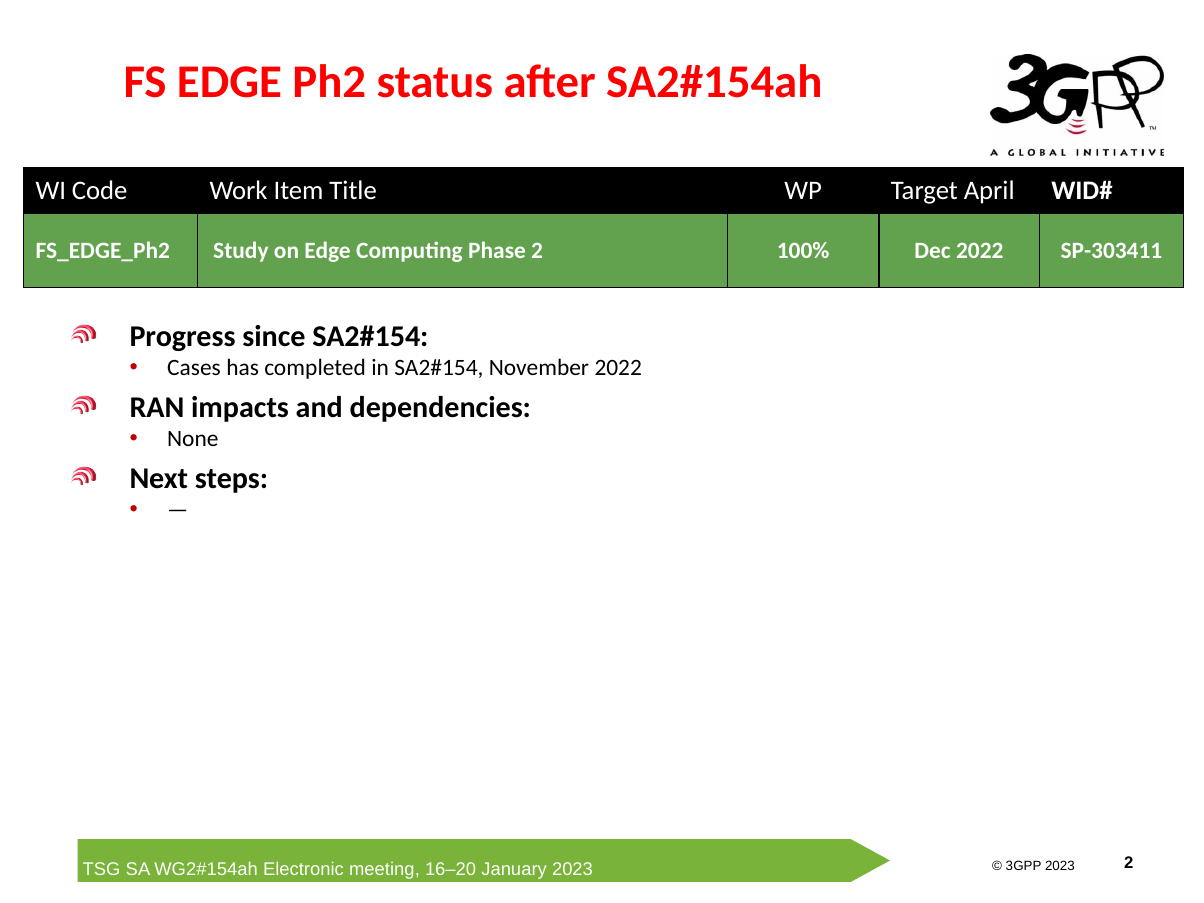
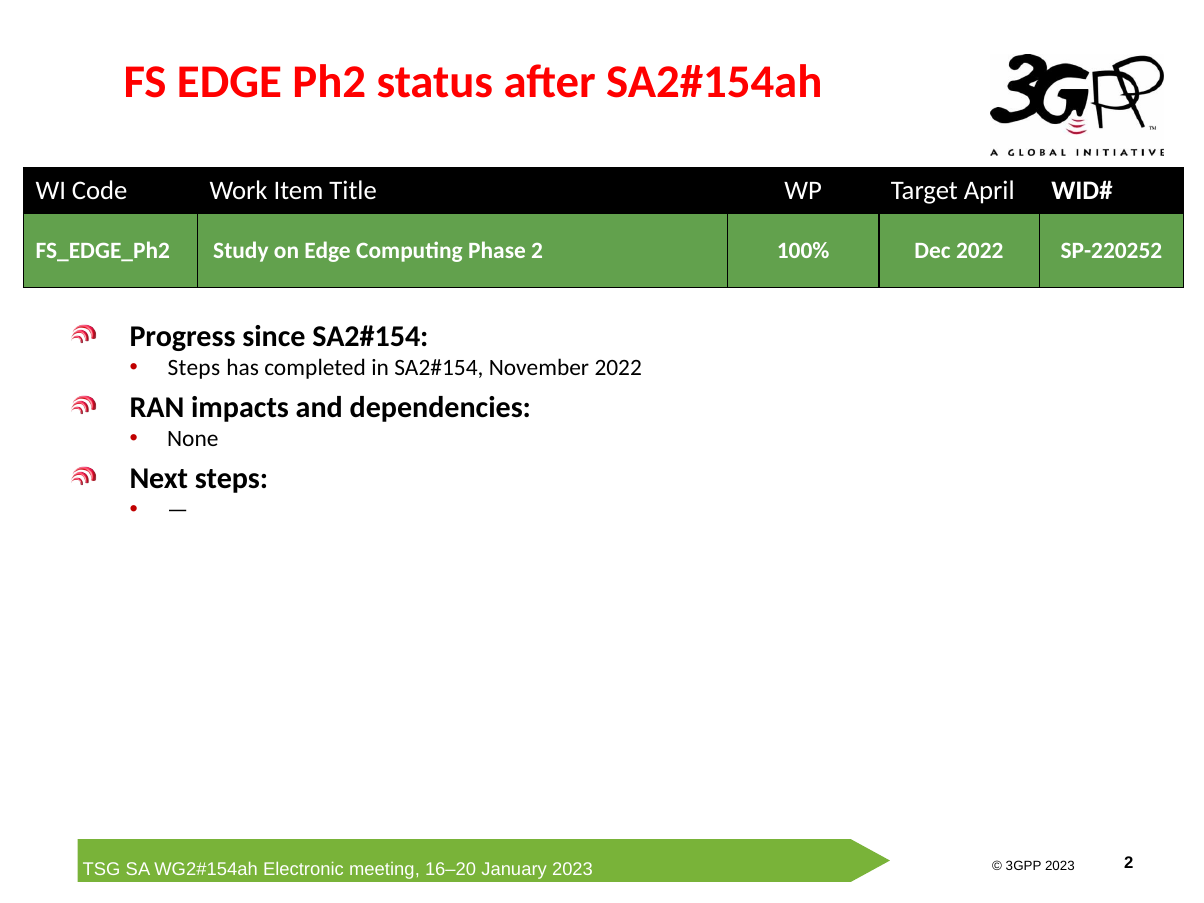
SP-303411: SP-303411 -> SP-220252 (1111, 250)
Cases: Cases -> Steps (194, 368)
